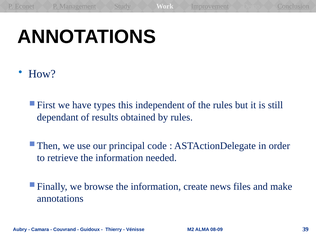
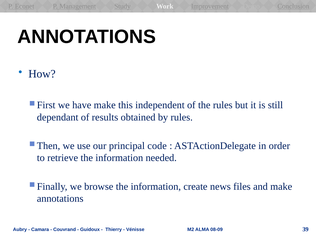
have types: types -> make (105, 105)
